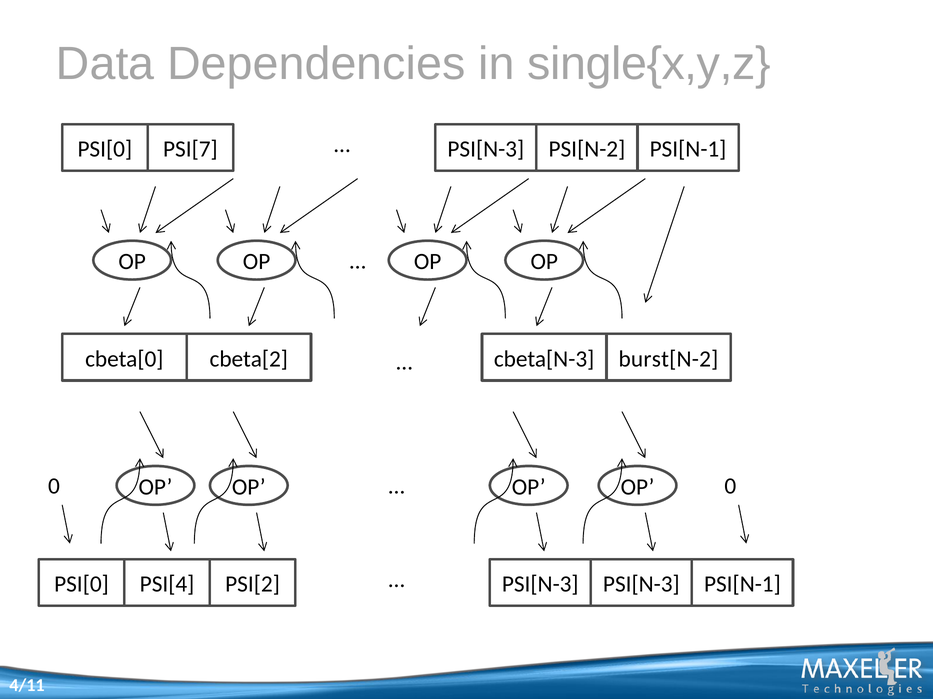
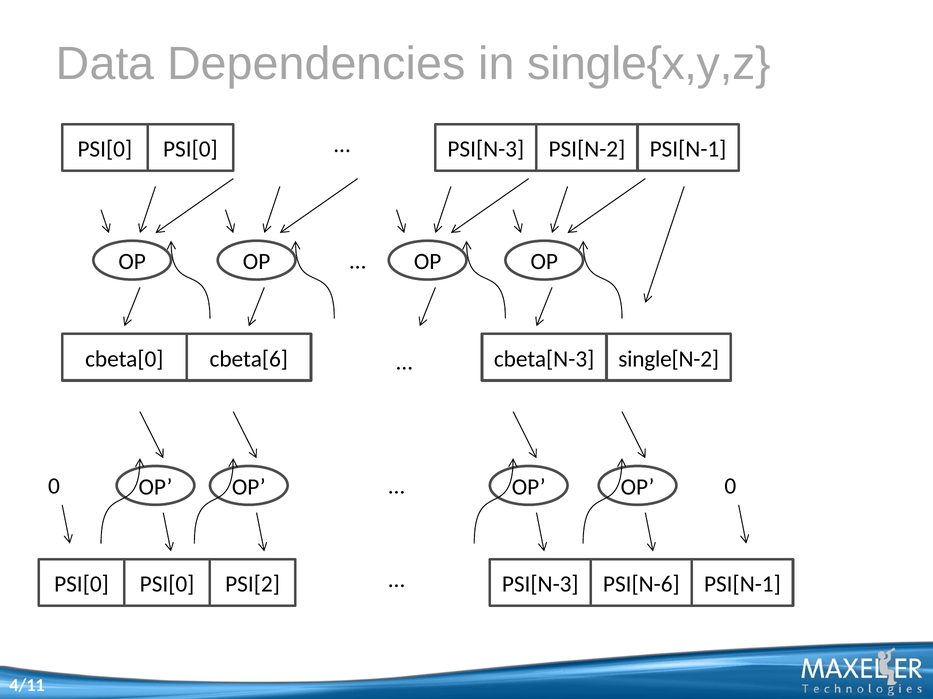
PSI[7: PSI[7 -> PSI[0 (190, 149)
cbeta[2: cbeta[2 -> cbeta[6 (249, 359)
burst[N-2: burst[N-2 -> single[N-2 (669, 359)
PSI[4: PSI[4 -> PSI[0 (167, 585)
PSI[N-3 PSI[N-3: PSI[N-3 -> PSI[N-6 (641, 585)
